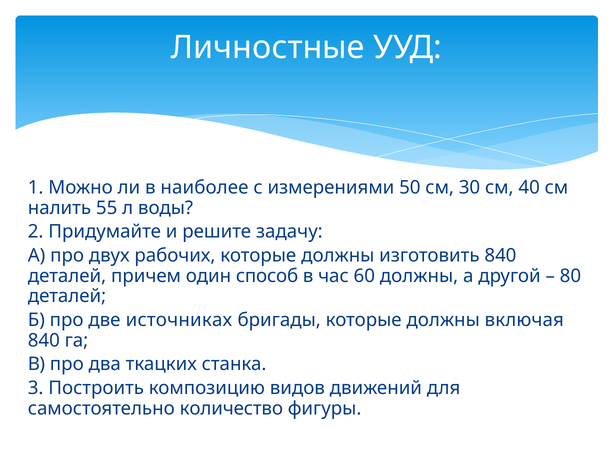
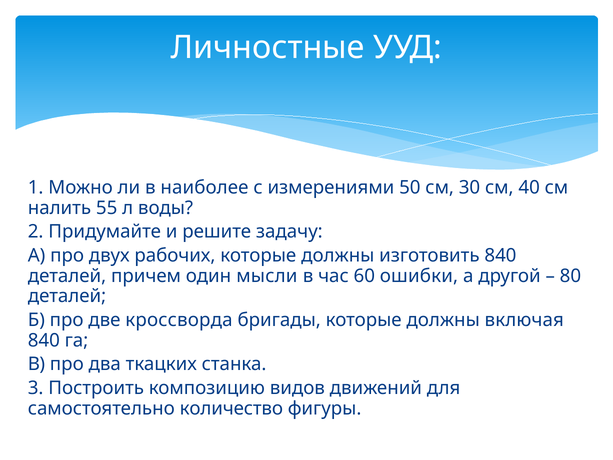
способ: способ -> мысли (267, 276)
60 должны: должны -> ошибки (419, 276)
источниках: источниках -> кроссворда (179, 320)
